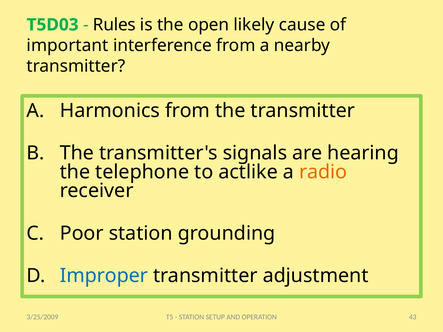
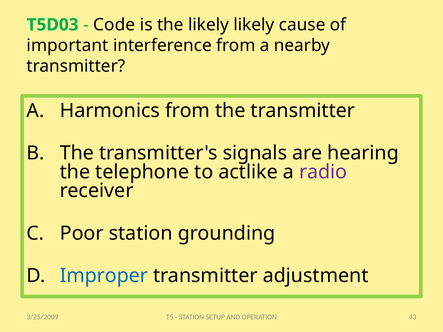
Rules: Rules -> Code (114, 25)
the open: open -> likely (209, 25)
radio colour: orange -> purple (323, 172)
